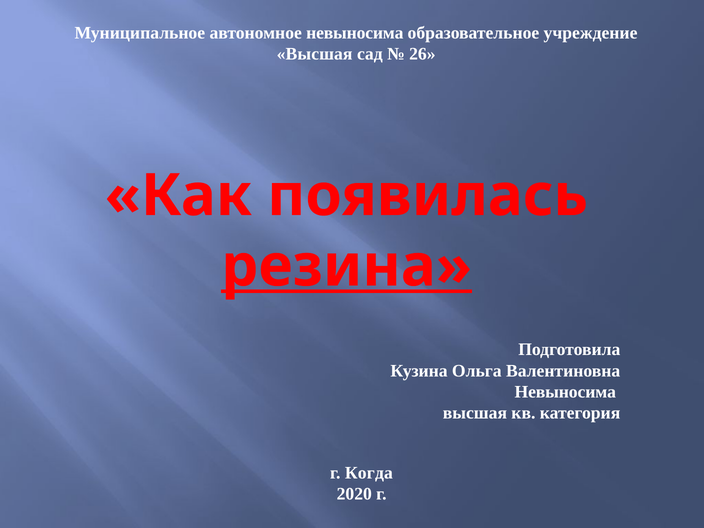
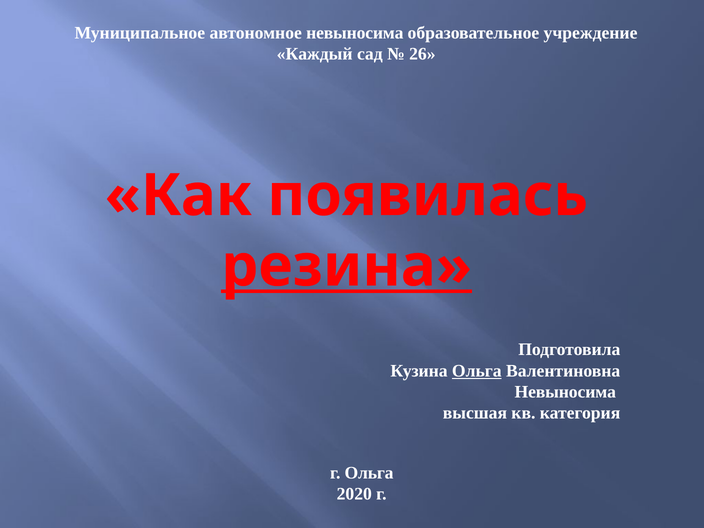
Высшая: Высшая -> Каждый (315, 54)
Ольга underline: none -> present (477, 371)
г Когда: Когда -> Ольга (369, 473)
